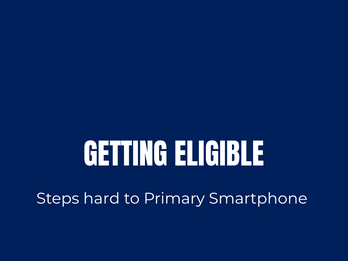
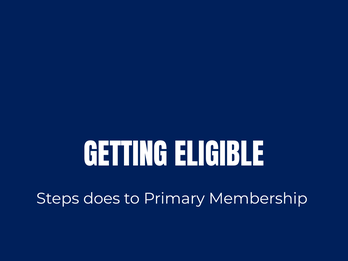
hard: hard -> does (102, 199)
Smartphone: Smartphone -> Membership (258, 199)
